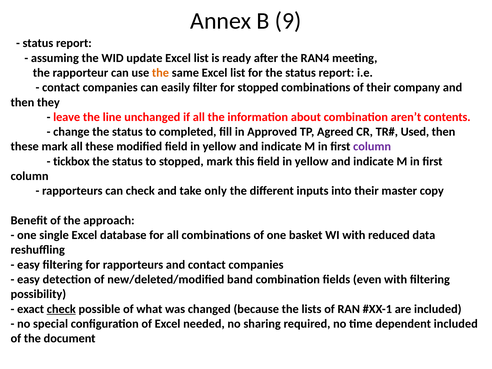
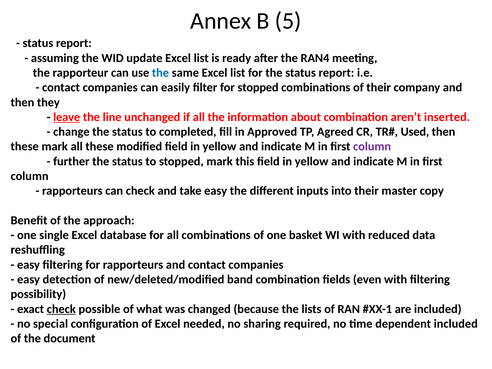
9: 9 -> 5 (288, 21)
the colour: orange -> blue (160, 73)
leave underline: none -> present (67, 117)
contents: contents -> inserted (447, 117)
tickbox: tickbox -> further (71, 161)
take only: only -> easy (216, 191)
